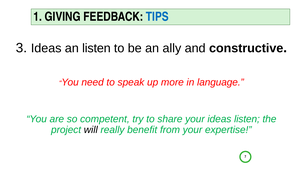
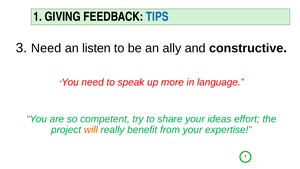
3 Ideas: Ideas -> Need (46, 48)
ideas listen: listen -> effort (247, 119)
will colour: black -> orange (91, 130)
